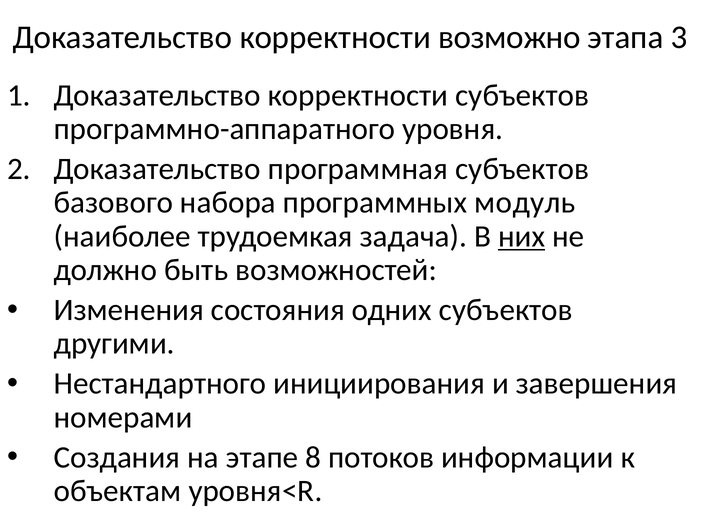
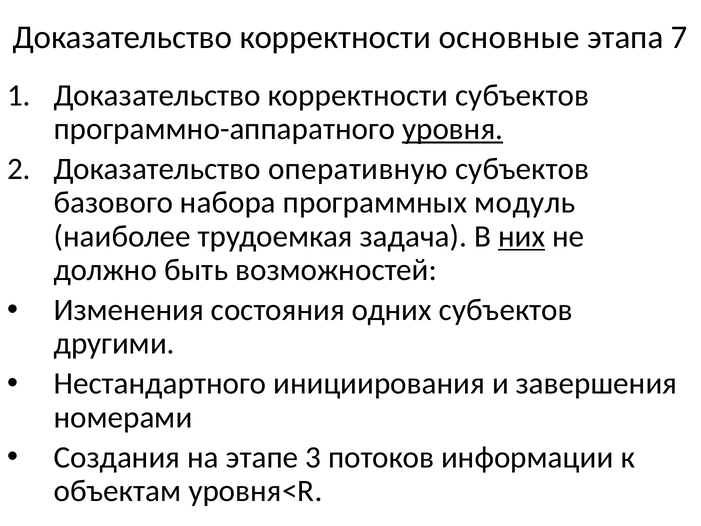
возможно: возможно -> основные (509, 37)
3: 3 -> 7 (679, 37)
уровня underline: none -> present (453, 129)
программная: программная -> оперативную (358, 169)
8: 8 -> 3 (313, 457)
